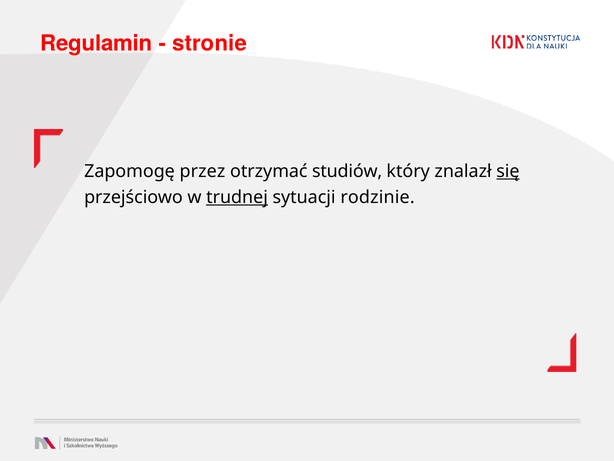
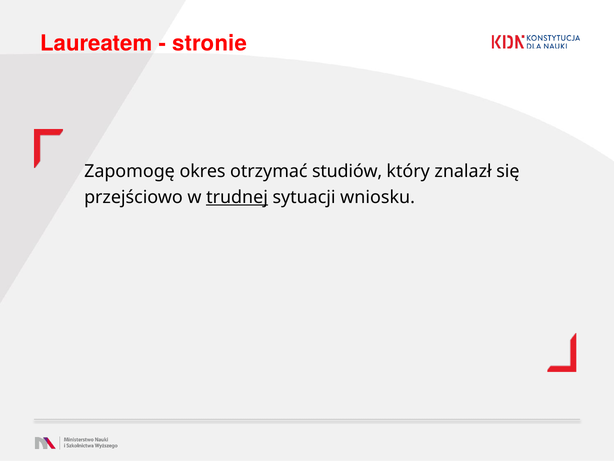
Regulamin: Regulamin -> Laureatem (96, 43)
przez: przez -> okres (203, 171)
się underline: present -> none (508, 171)
rodzinie: rodzinie -> wniosku (378, 197)
